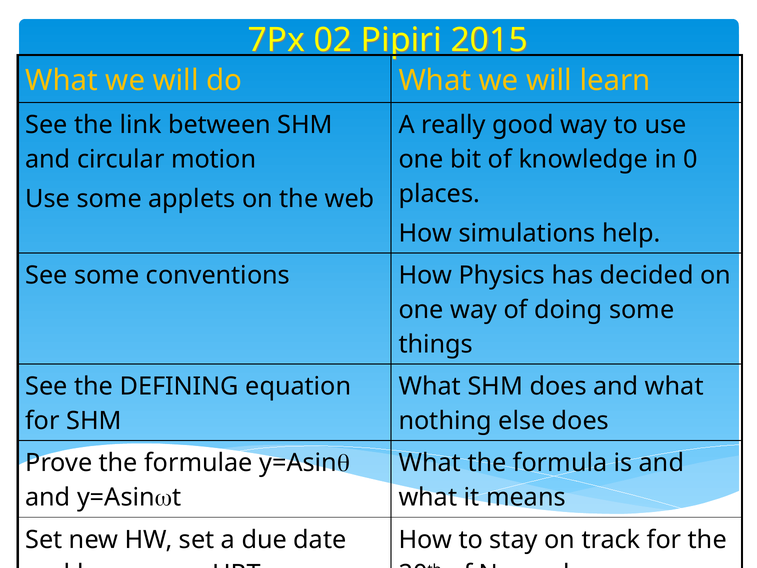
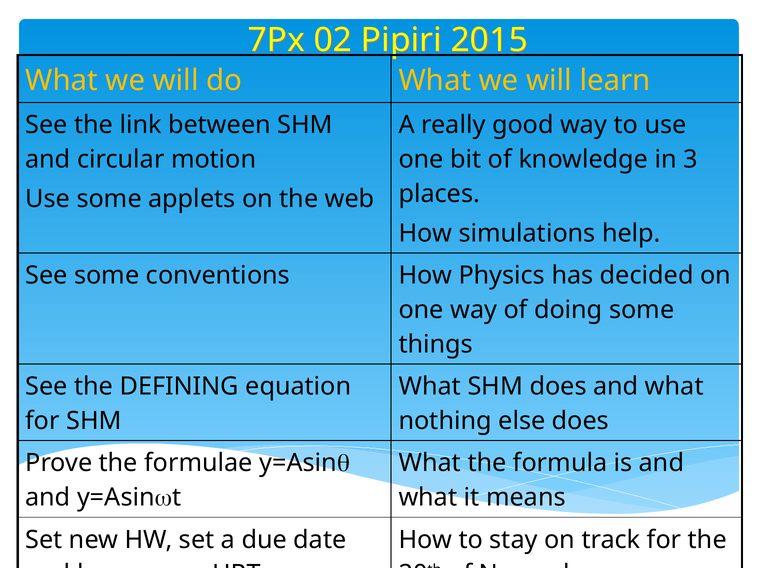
0: 0 -> 3 (691, 159)
